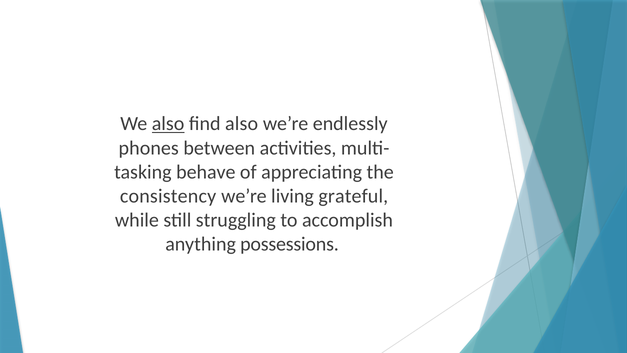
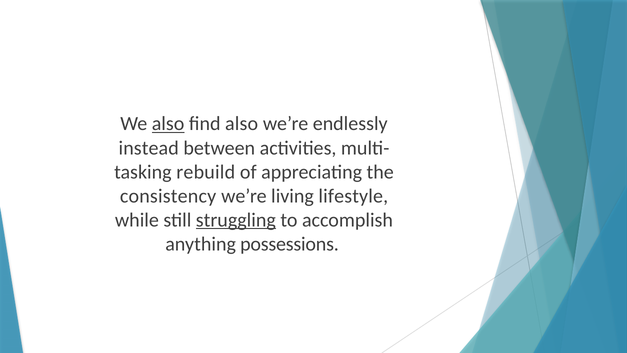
phones: phones -> instead (149, 148)
behave: behave -> rebuild (206, 172)
grateful: grateful -> lifestyle (353, 196)
struggling underline: none -> present (236, 220)
